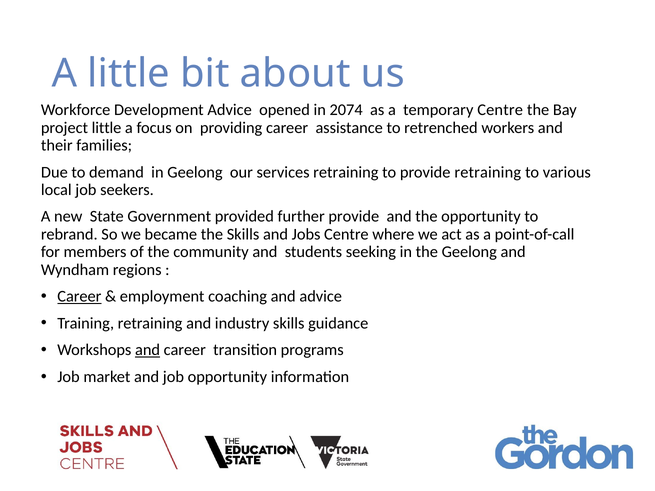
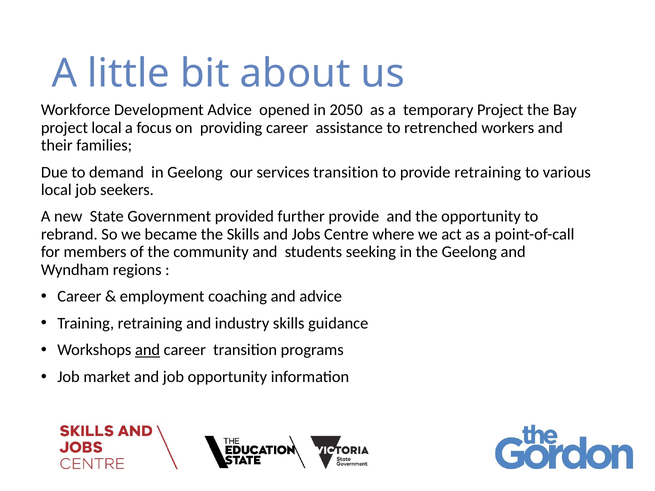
2074: 2074 -> 2050 (346, 110)
temporary Centre: Centre -> Project (500, 110)
project little: little -> local (107, 128)
services retraining: retraining -> transition (346, 172)
Career underline: present -> none (79, 297)
